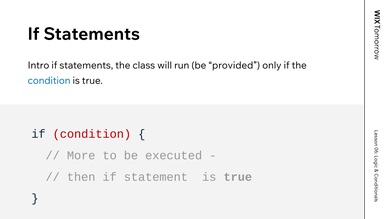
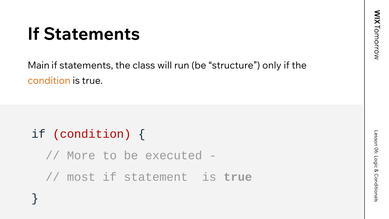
Intro: Intro -> Main (39, 65)
provided: provided -> structure (234, 65)
condition colour: blue -> orange (49, 81)
then: then -> most (81, 177)
